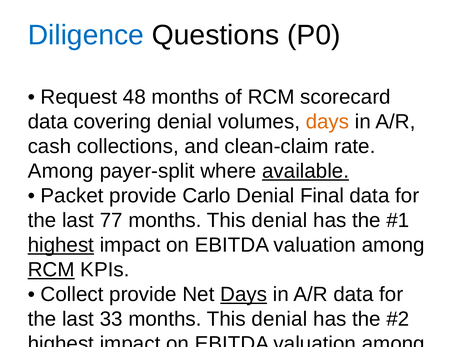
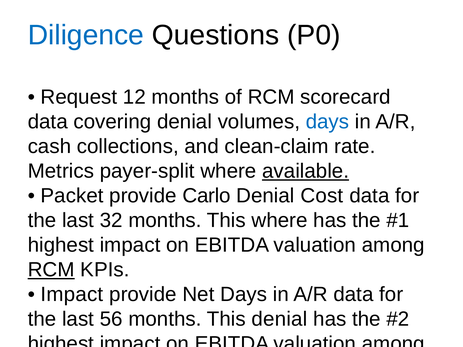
48: 48 -> 12 (134, 97)
days colour: orange -> blue (327, 122)
Among: Among -> Metrics (61, 171)
Denial Final: Final -> Cost (322, 196)
77: 77 -> 32 (111, 221)
denial: denial -> where (280, 221)
highest underline: present -> none (61, 245)
Collect: Collect -> Impact (72, 295)
Days underline: present -> none (244, 295)
33: 33 -> 56 (111, 319)
